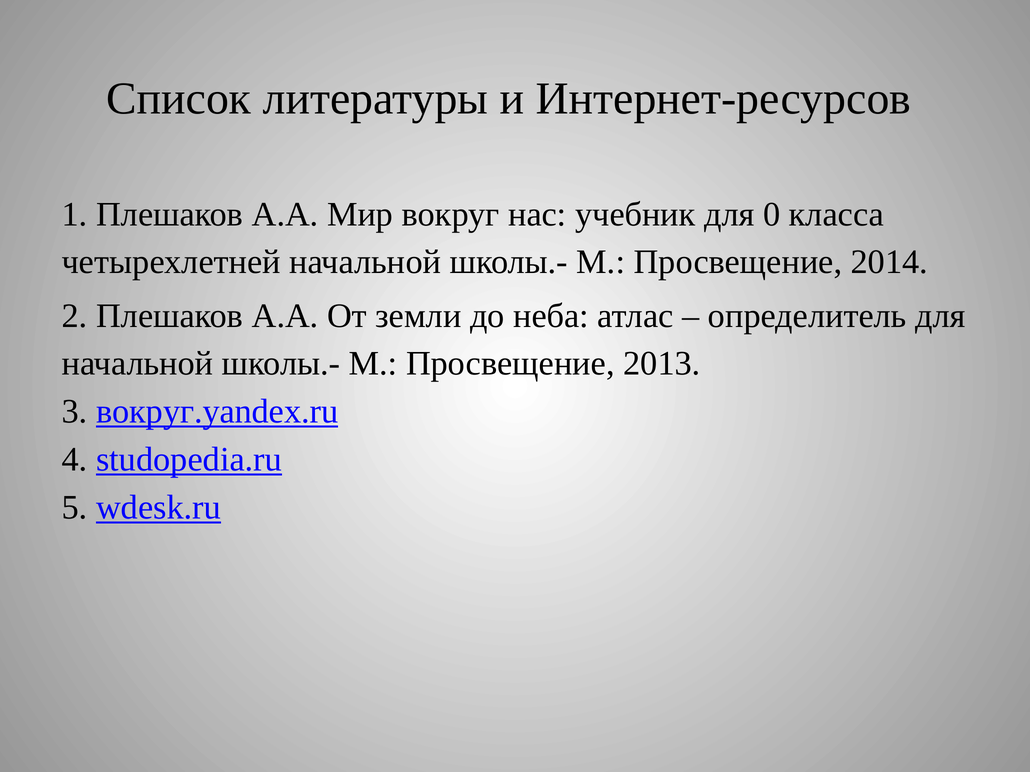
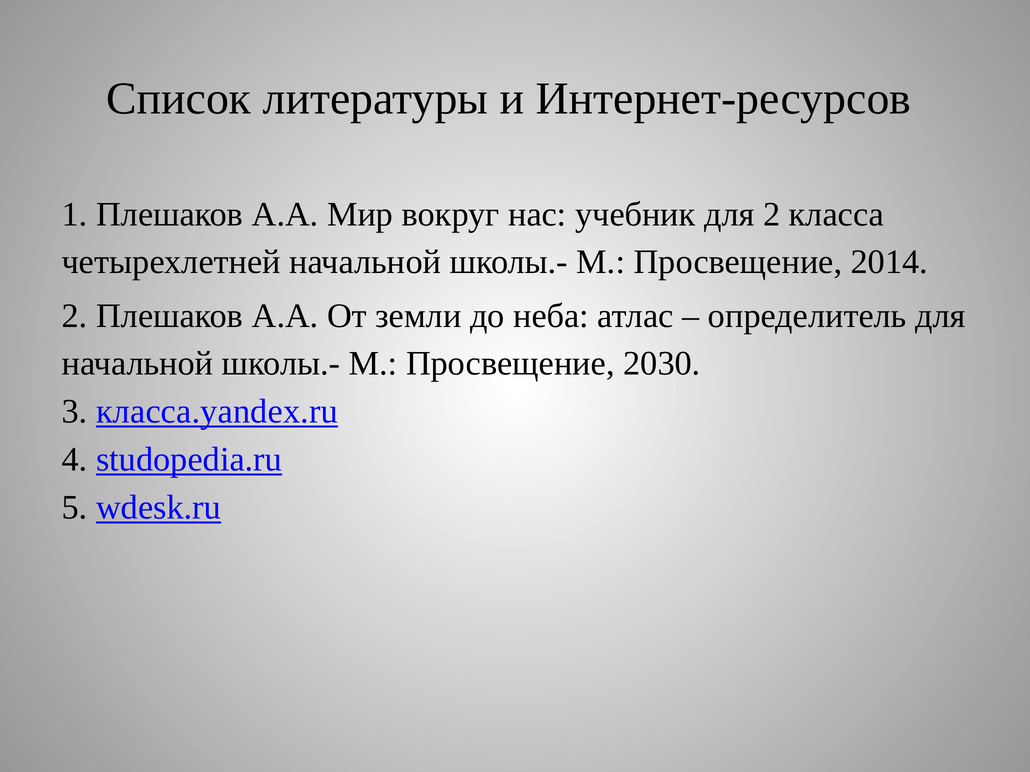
для 0: 0 -> 2 (772, 215)
2013: 2013 -> 2030 (662, 364)
вокруг.yandex.ru: вокруг.yandex.ru -> класса.yandex.ru (217, 412)
